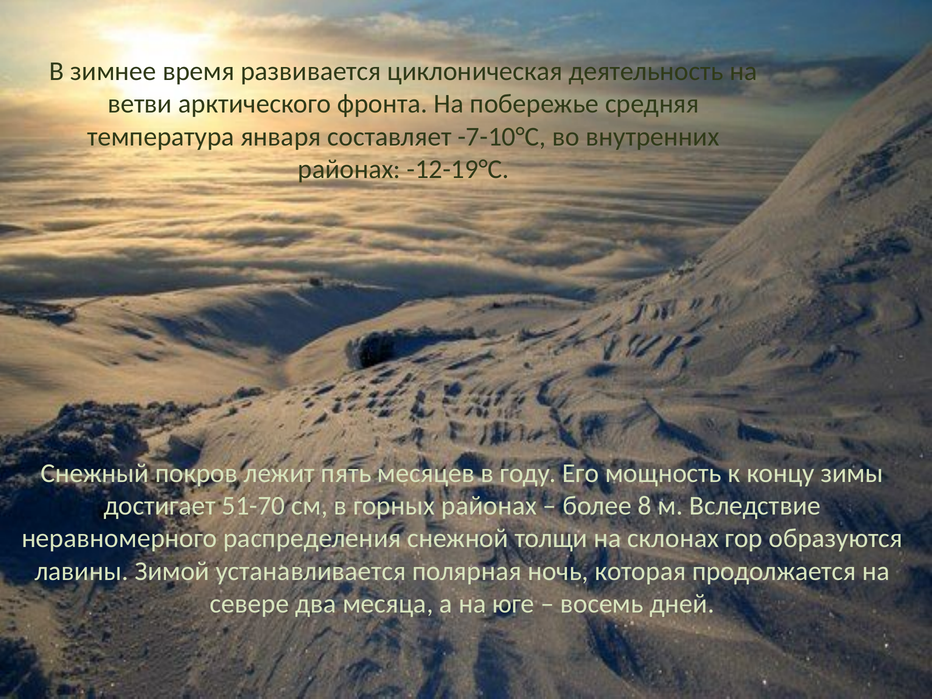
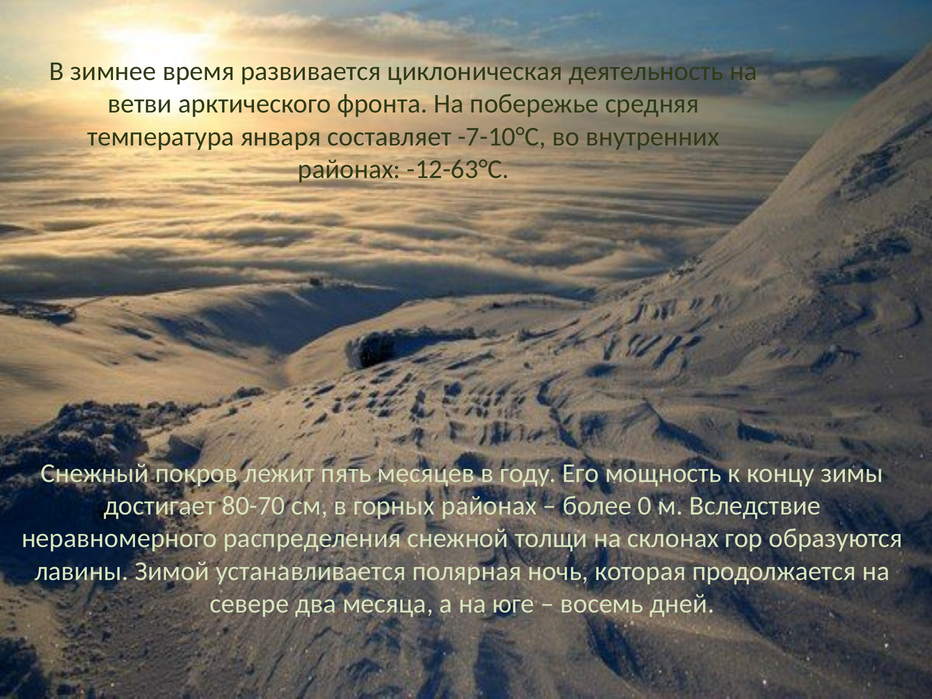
-12-19°С: -12-19°С -> -12-63°С (458, 169)
51-70: 51-70 -> 80-70 (253, 506)
8: 8 -> 0 (645, 506)
